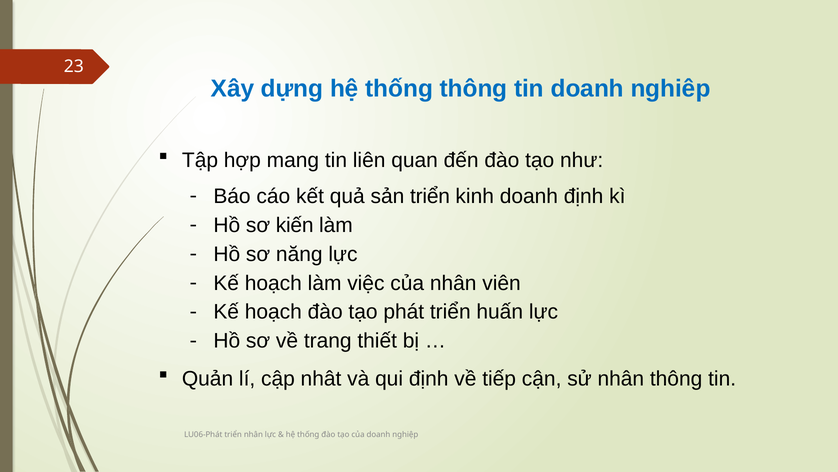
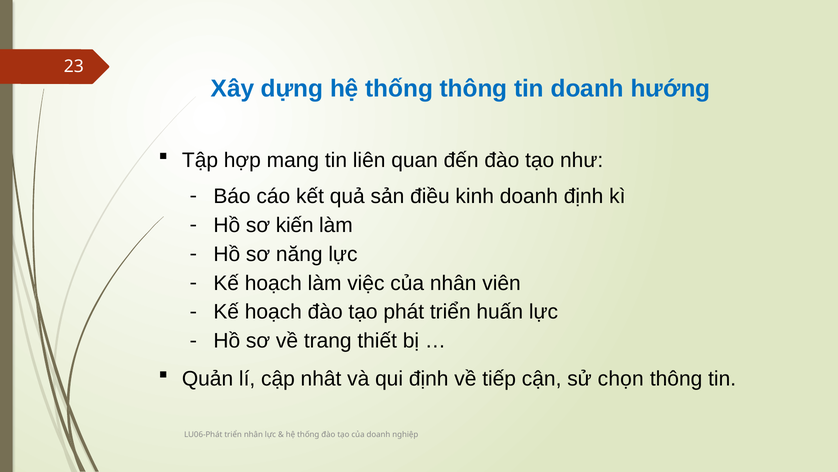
nghiêp: nghiêp -> hướng (670, 89)
sản triển: triển -> điều (430, 196)
sử nhân: nhân -> chọn (621, 378)
